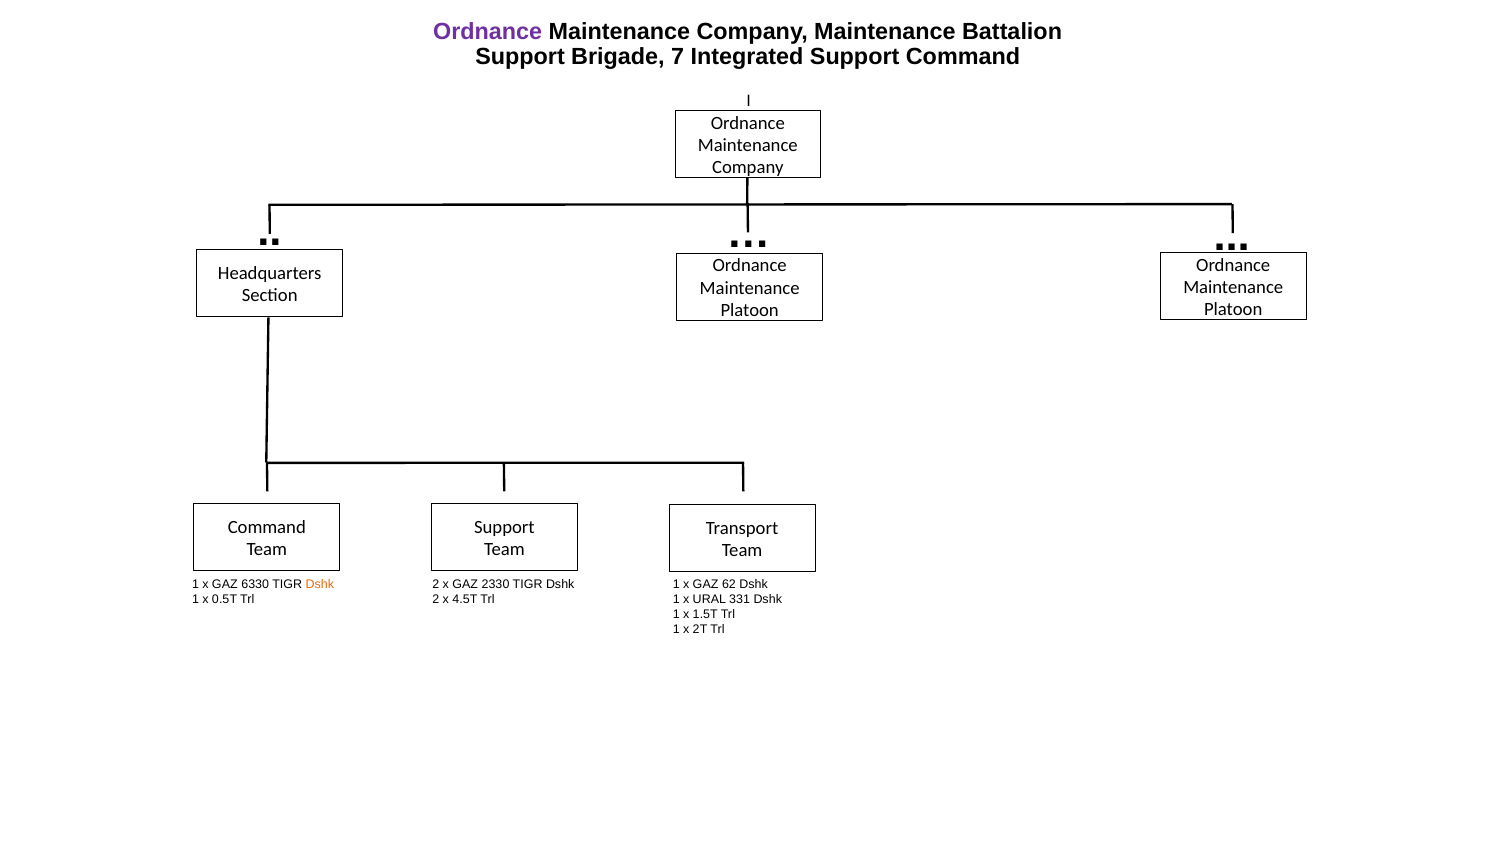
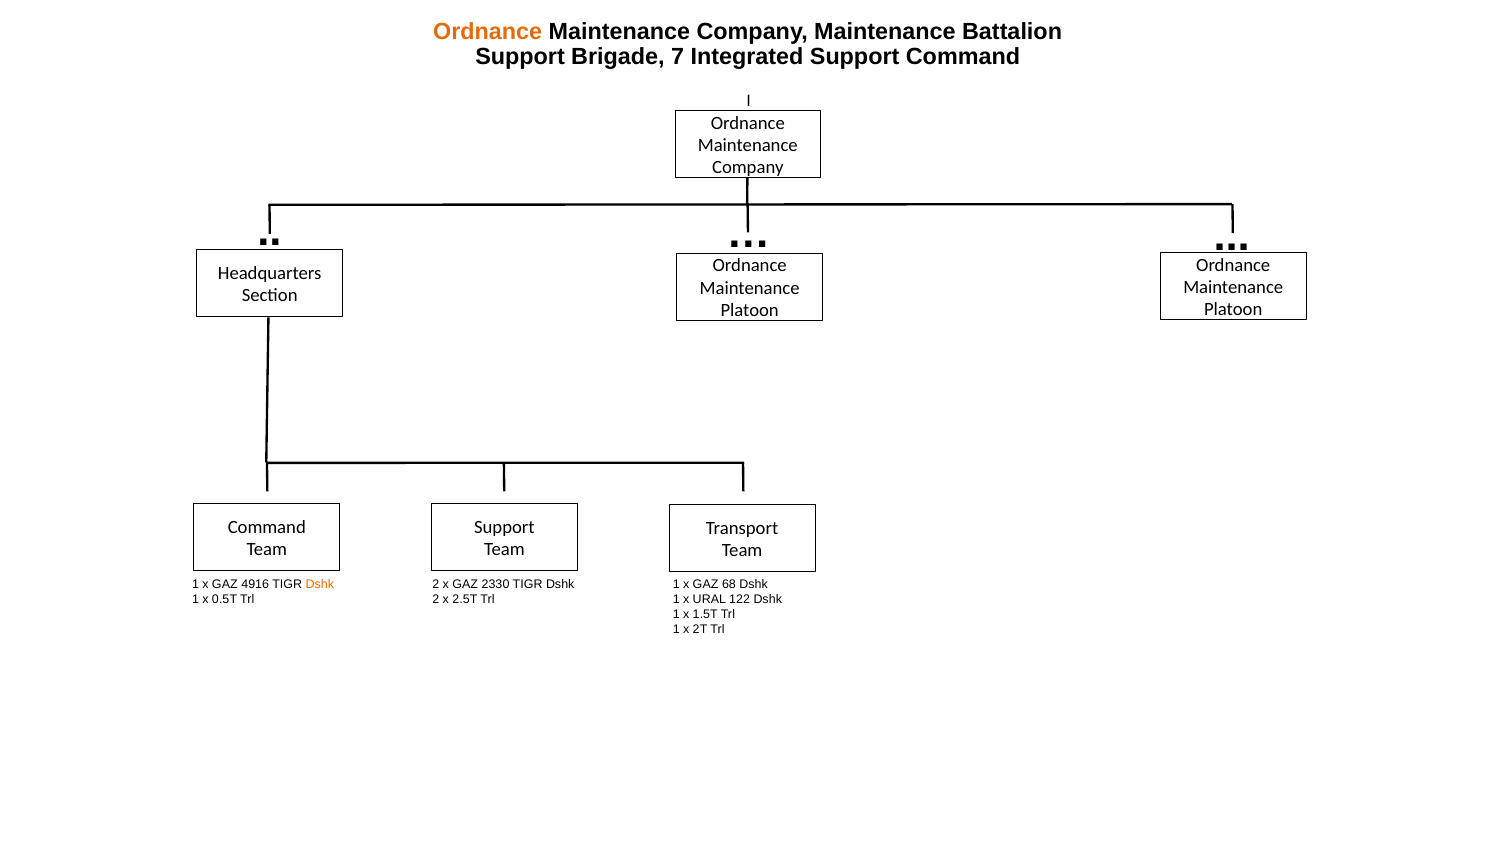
Ordnance colour: purple -> orange (488, 32)
6330: 6330 -> 4916 (255, 585)
62: 62 -> 68 (729, 585)
4.5T: 4.5T -> 2.5T (465, 600)
331: 331 -> 122 (740, 600)
